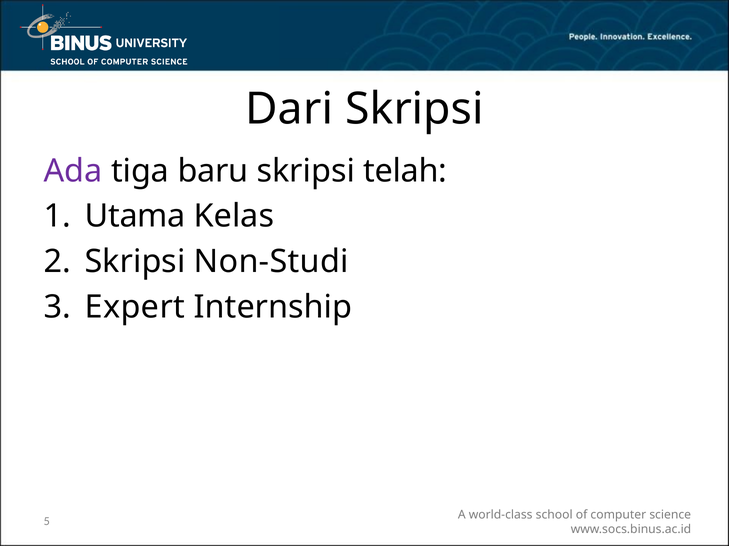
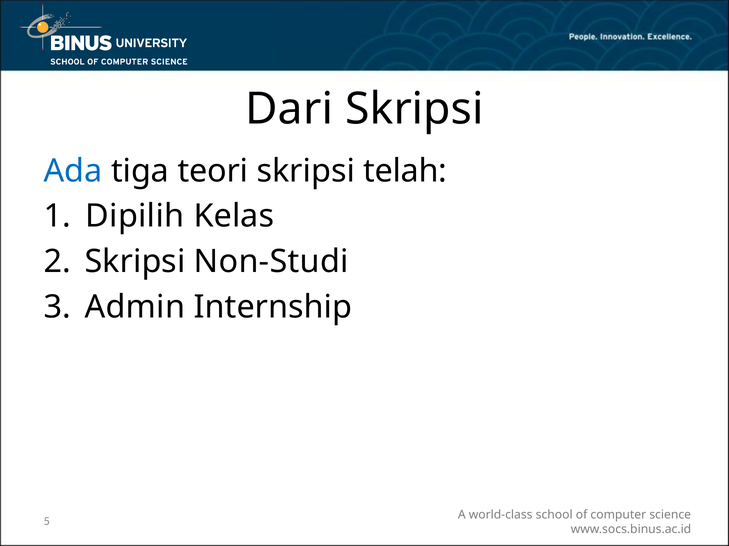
Ada colour: purple -> blue (73, 171)
baru: baru -> teori (213, 171)
Utama: Utama -> Dipilih (135, 217)
Expert: Expert -> Admin (135, 307)
